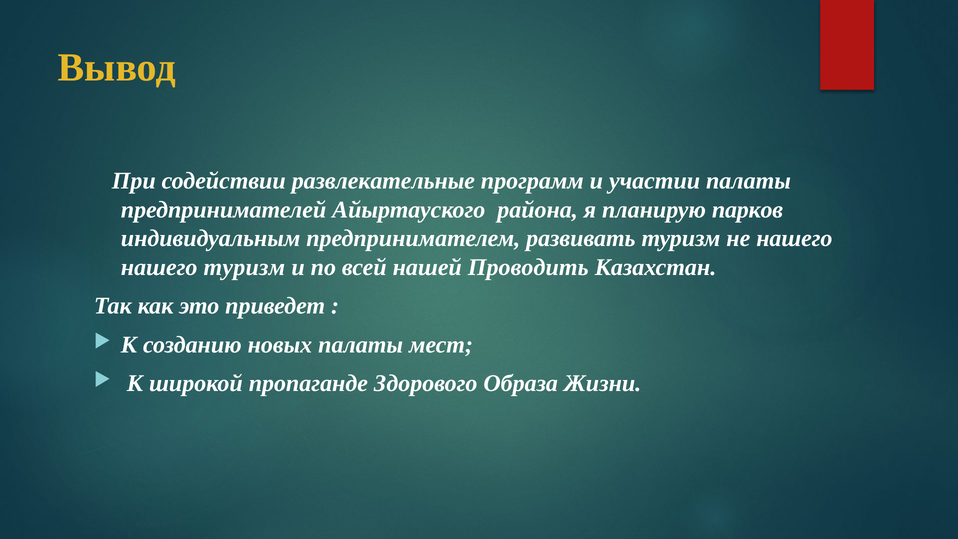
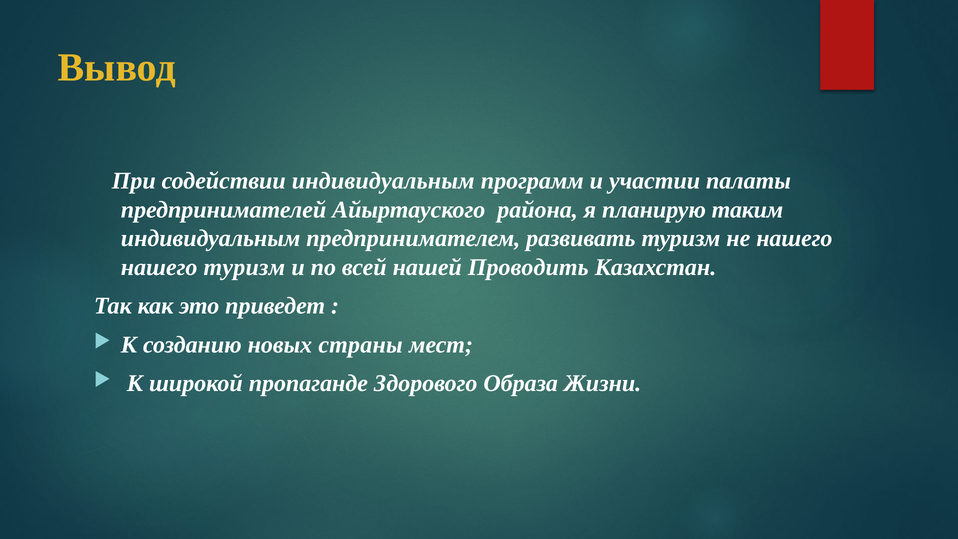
содействии развлекательные: развлекательные -> индивидуальным (383, 181)
парков: парков -> таким (747, 210)
новых палаты: палаты -> страны (361, 345)
